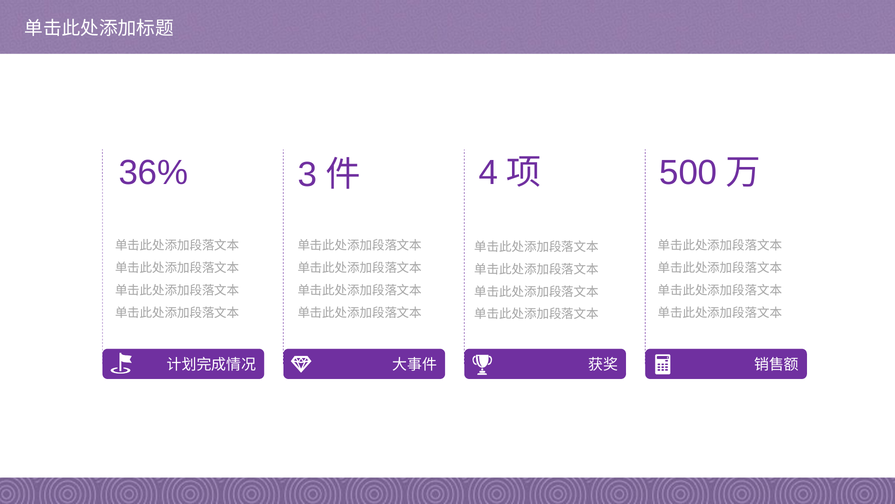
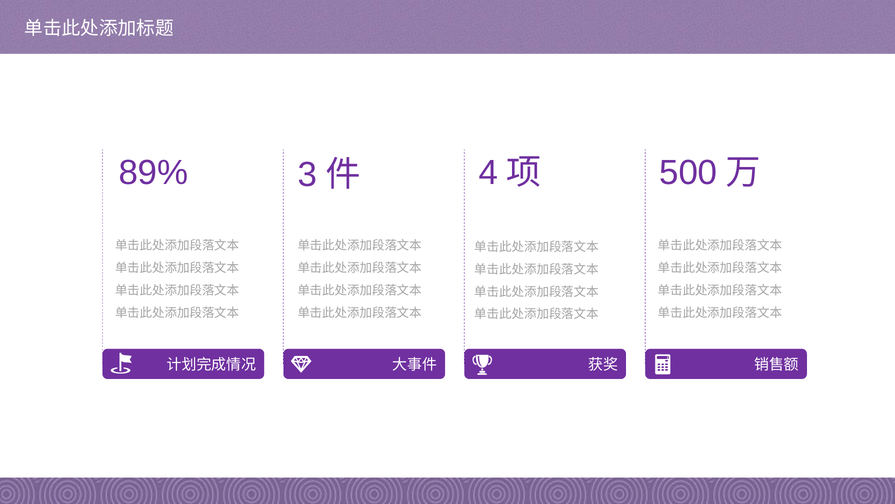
36%: 36% -> 89% (153, 173)
